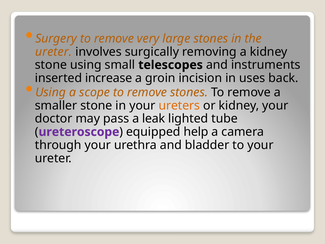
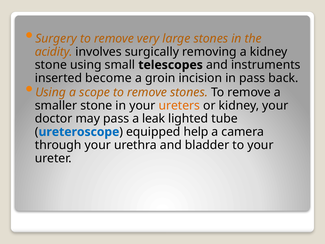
ureter: ureter -> acidity (54, 52)
increase: increase -> become (108, 78)
in uses: uses -> pass (252, 78)
ureteroscope colour: purple -> blue (79, 132)
